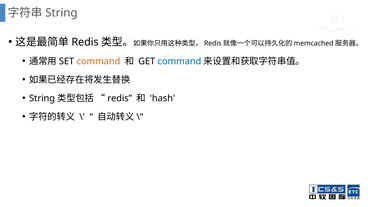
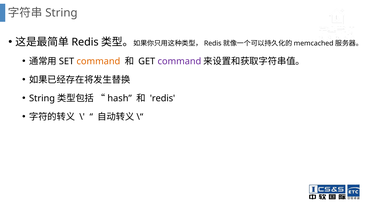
command colour: blue -> purple (179, 61)
redis: redis -> hash (120, 98)
hash: hash -> redis (162, 98)
